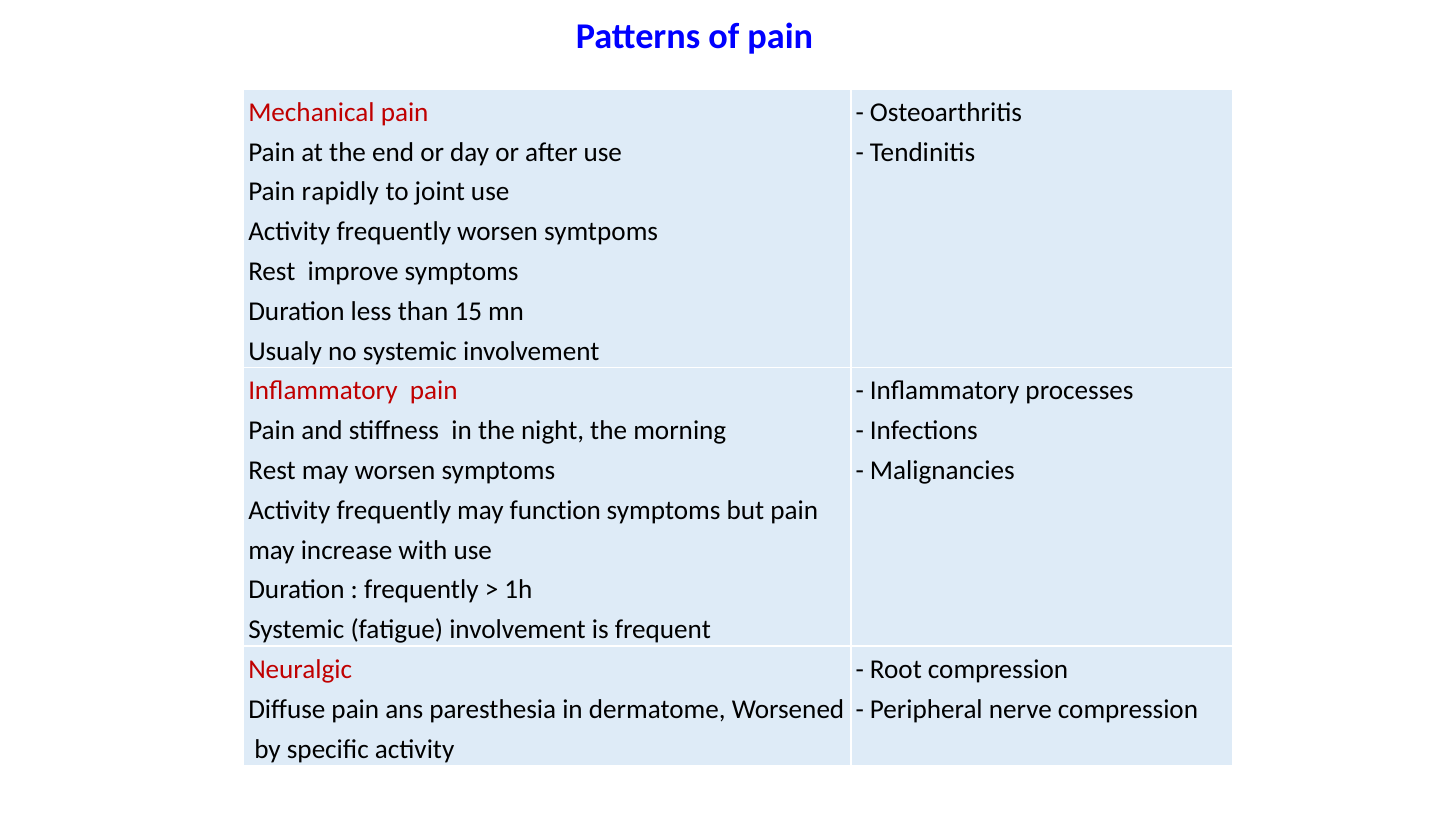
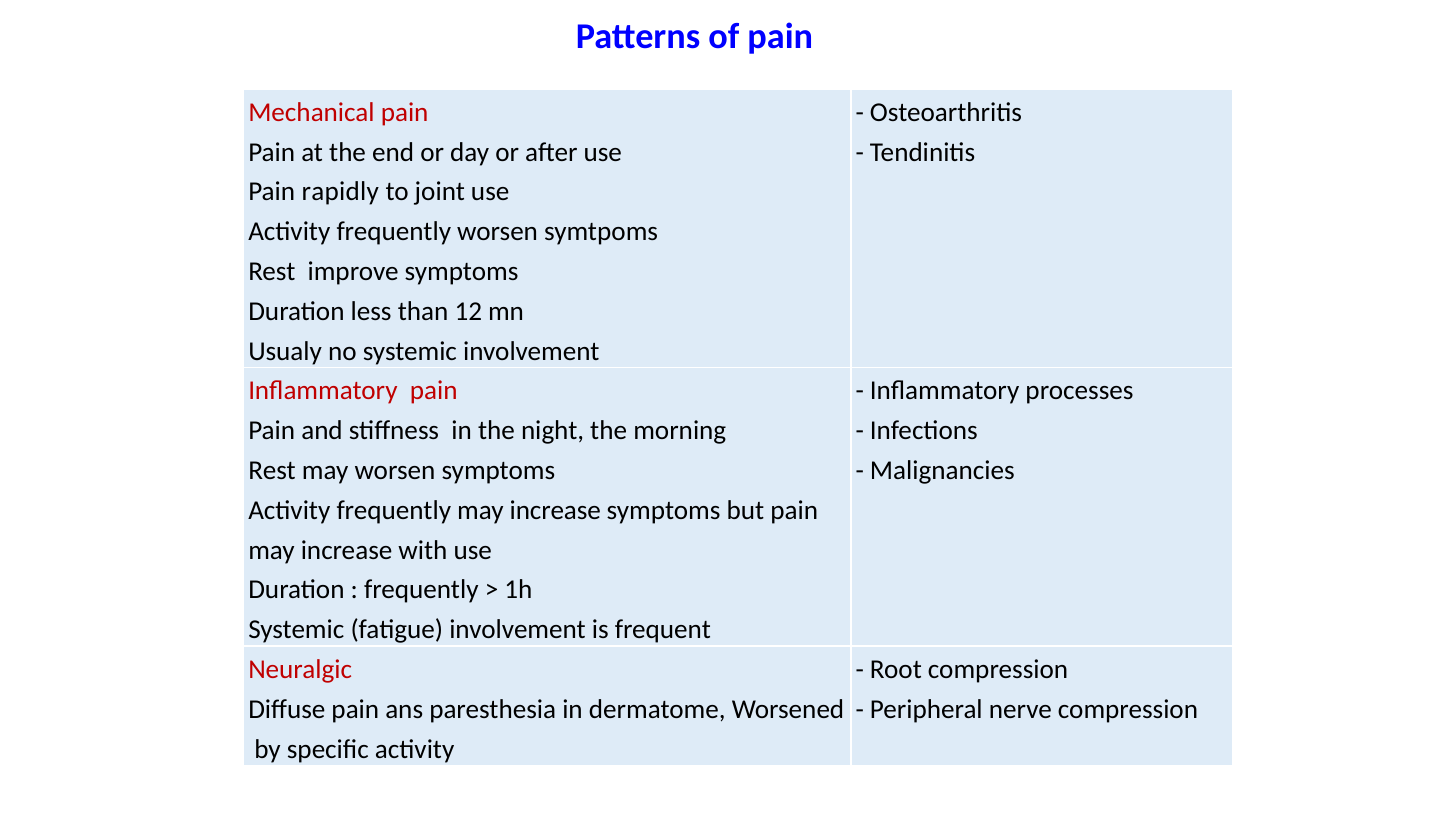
15: 15 -> 12 (468, 311)
frequently may function: function -> increase (555, 510)
